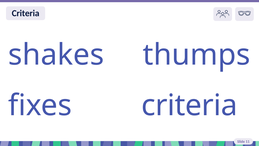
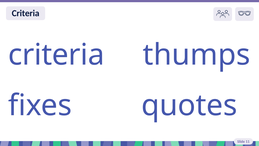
shakes: shakes -> criteria (56, 55)
fixes criteria: criteria -> quotes (189, 105)
